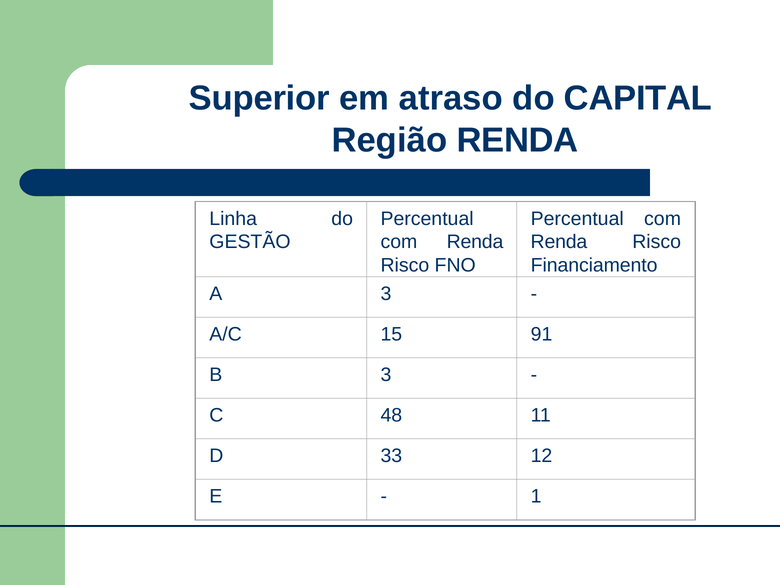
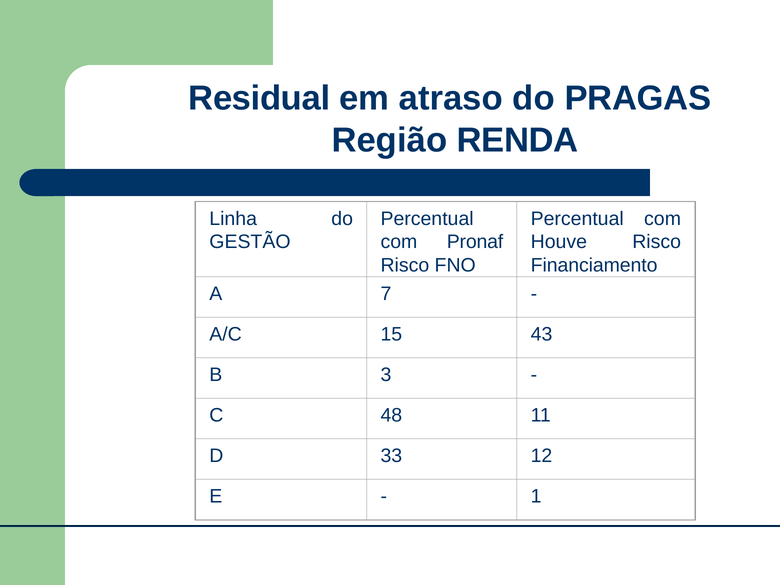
Superior: Superior -> Residual (259, 99)
CAPITAL: CAPITAL -> PRAGAS (638, 99)
Renda: Renda -> Pronaf (475, 242)
Renda: Renda -> Houve (559, 242)
A 3: 3 -> 7 (386, 294)
91: 91 -> 43 (542, 334)
